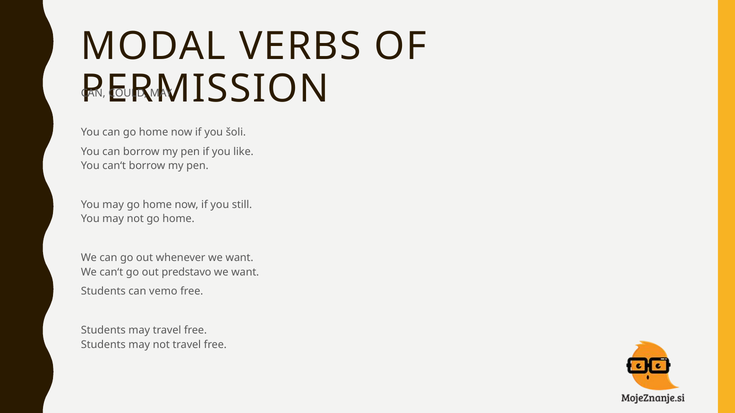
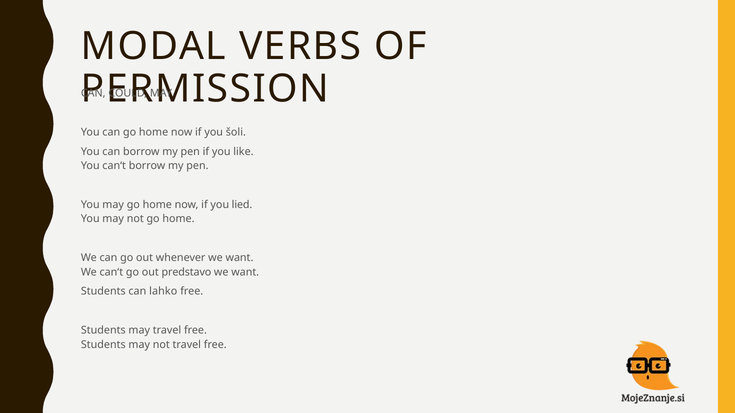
still: still -> lied (242, 205)
vemo: vemo -> lahko (163, 292)
